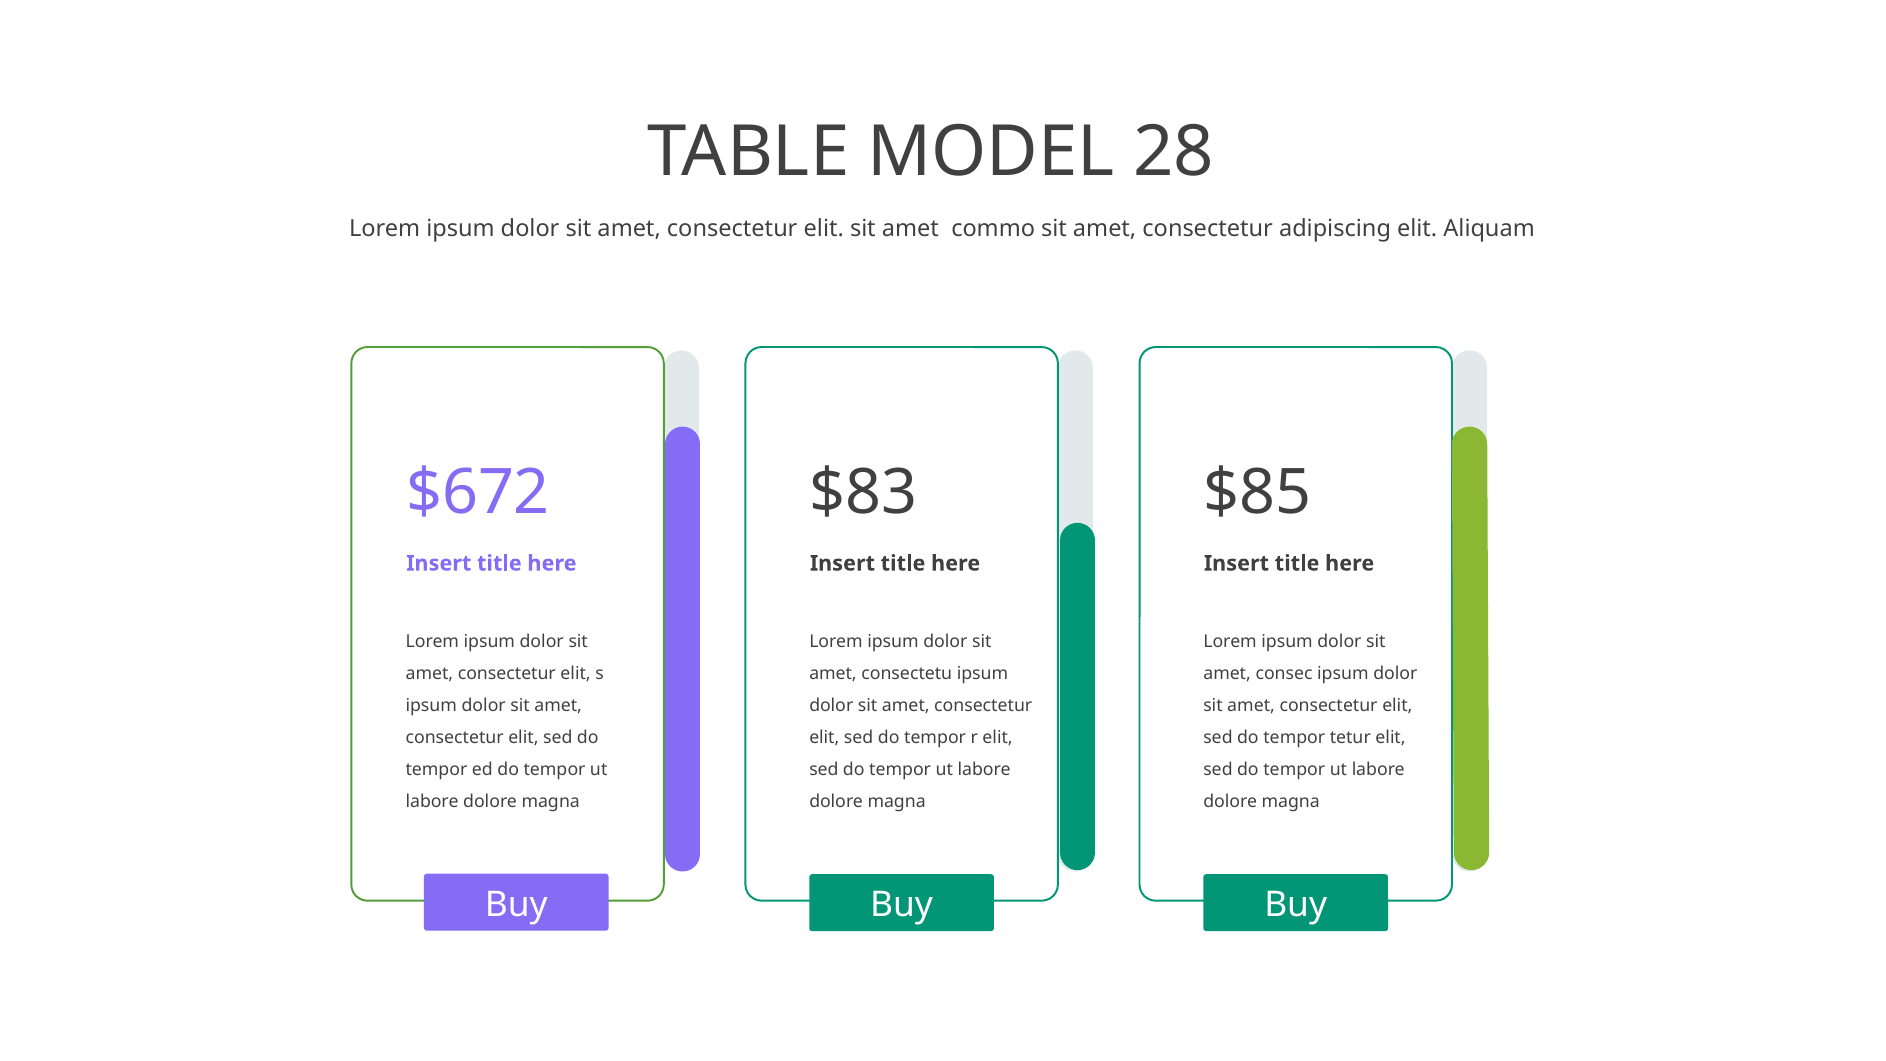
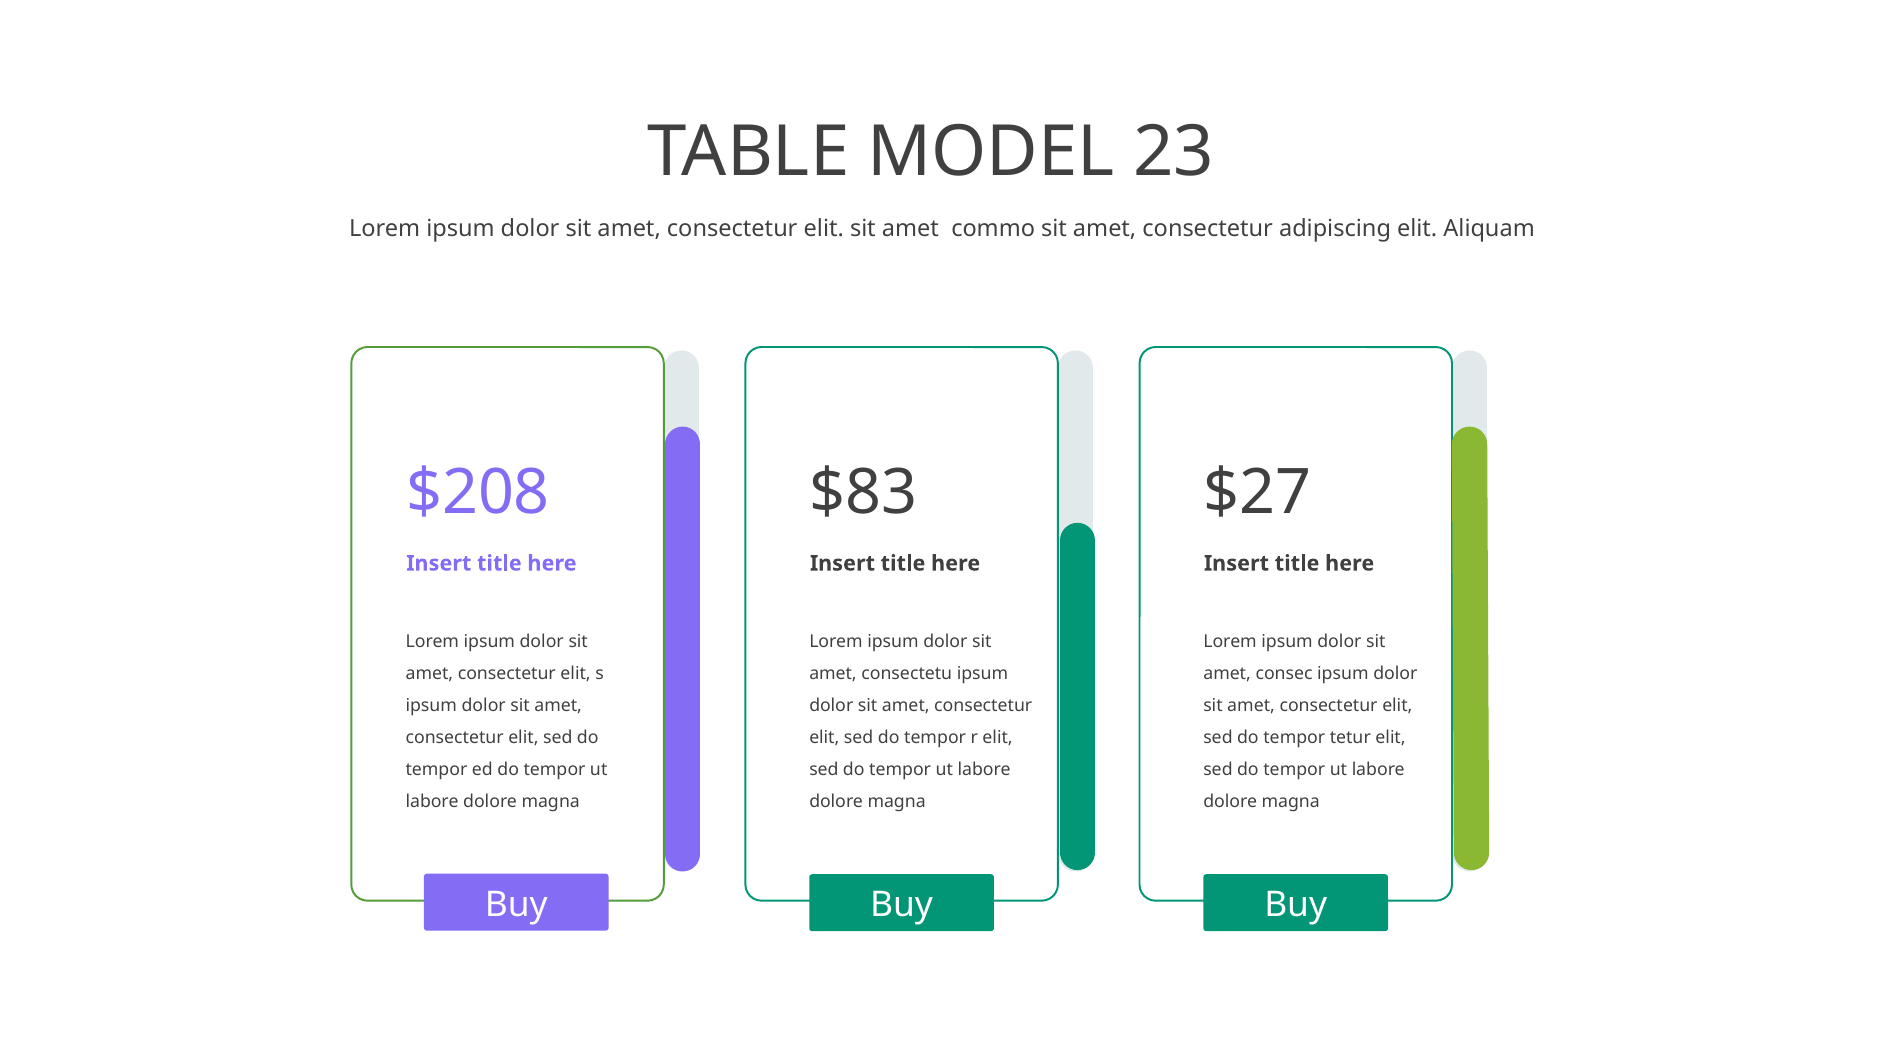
28: 28 -> 23 (1174, 152)
$672: $672 -> $208 (478, 493)
$85: $85 -> $27 (1258, 493)
